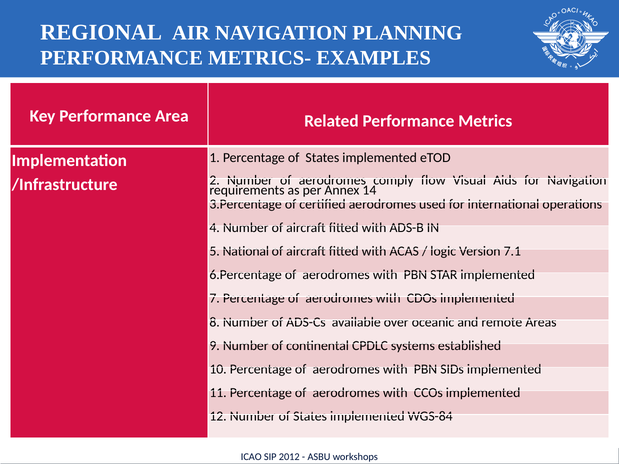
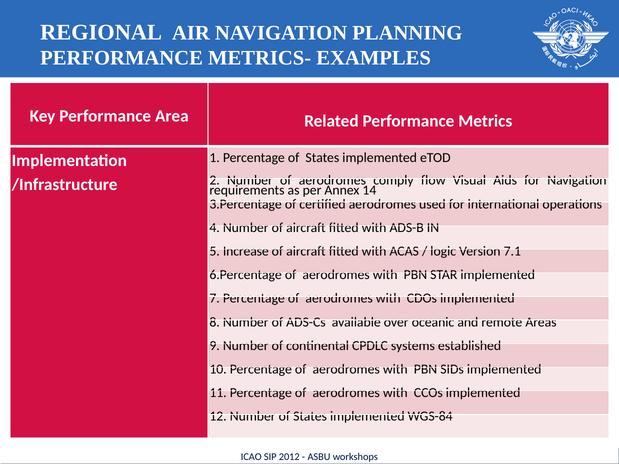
National: National -> Increase (246, 251)
